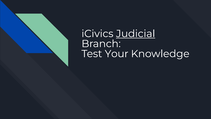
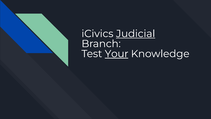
Your underline: none -> present (117, 54)
